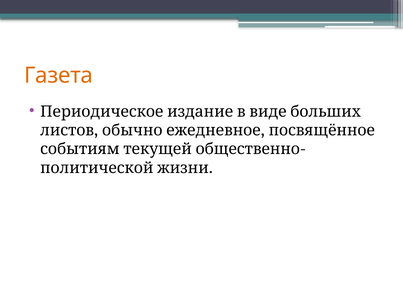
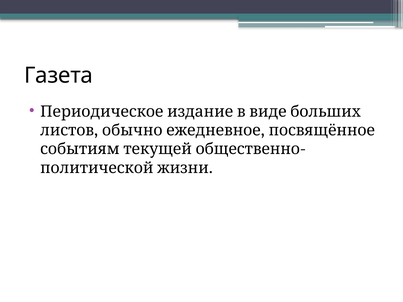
Газета colour: orange -> black (59, 75)
